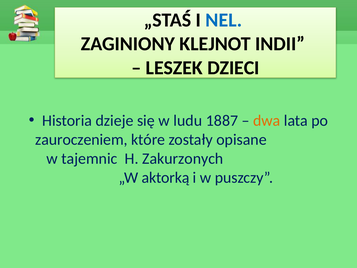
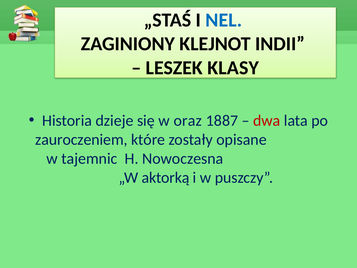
DZIECI: DZIECI -> KLASY (233, 68)
ludu: ludu -> oraz (188, 120)
dwa colour: orange -> red (267, 120)
Zakurzonych: Zakurzonych -> Nowoczesna (183, 159)
